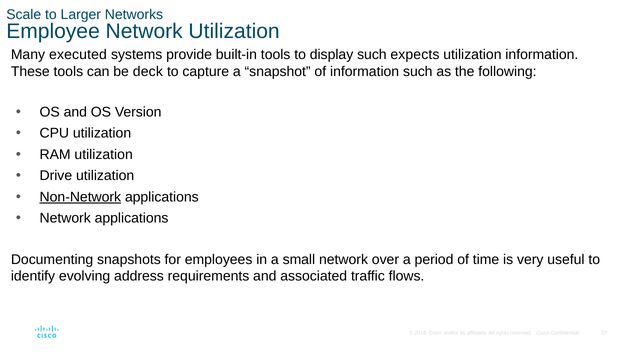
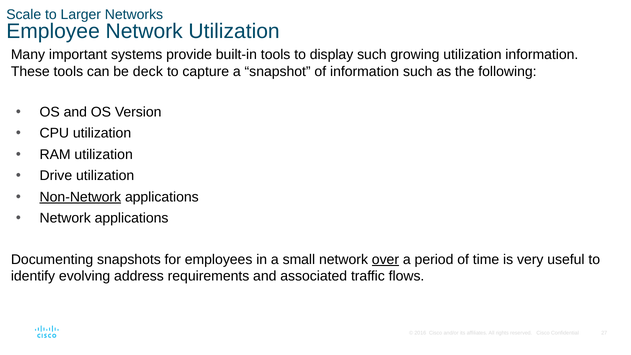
executed: executed -> important (78, 55)
expects: expects -> growing (415, 55)
over underline: none -> present (385, 259)
